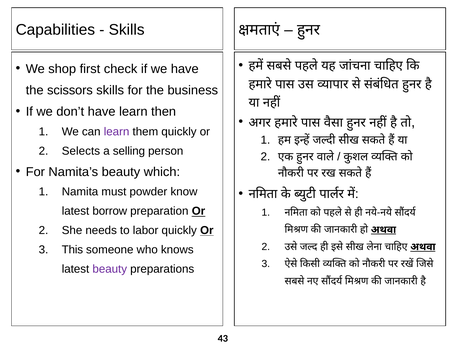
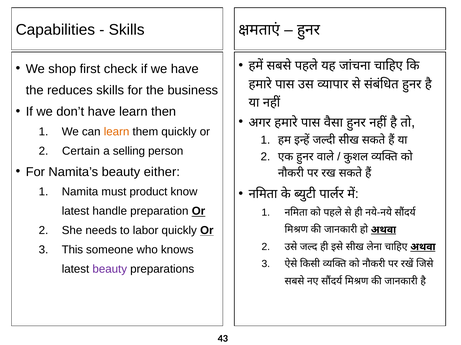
scissors: scissors -> reduces (70, 90)
learn colour: purple -> orange (117, 132)
Selects: Selects -> Certain (81, 151)
which: which -> either (162, 172)
powder: powder -> product (148, 192)
borrow: borrow -> handle (110, 212)
